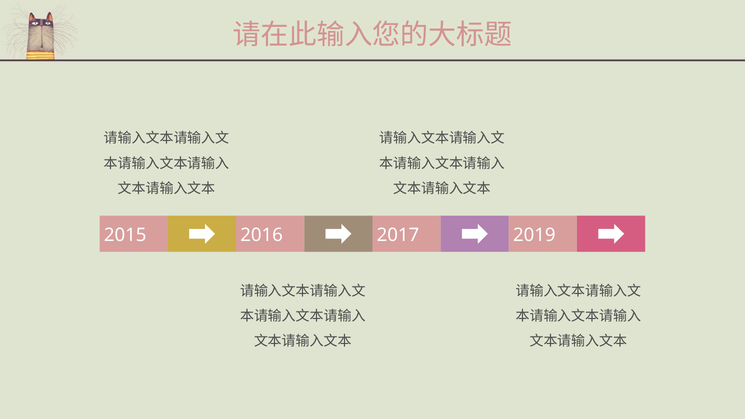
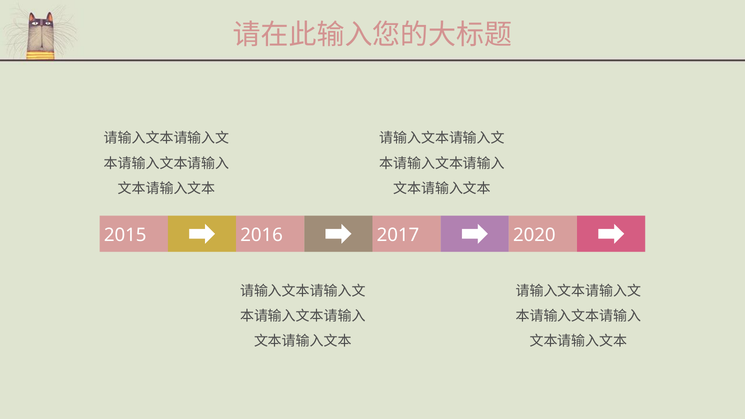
2019: 2019 -> 2020 (534, 235)
